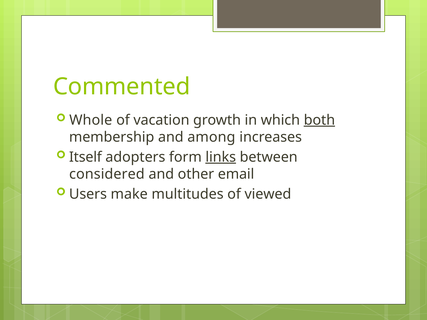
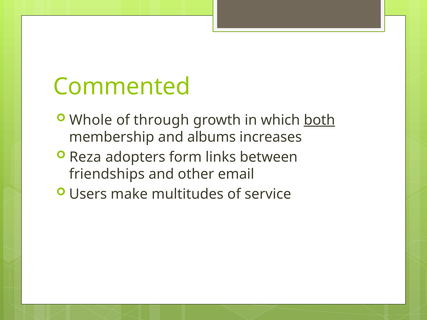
vacation: vacation -> through (161, 120)
among: among -> albums (212, 137)
Itself: Itself -> Reza (85, 157)
links underline: present -> none (221, 157)
considered: considered -> friendships (107, 174)
viewed: viewed -> service (268, 194)
